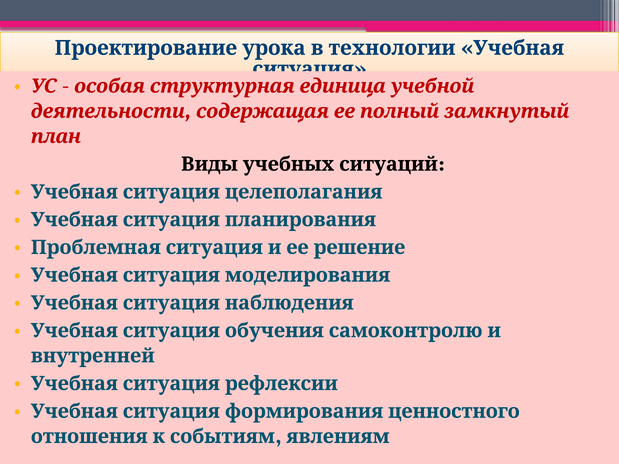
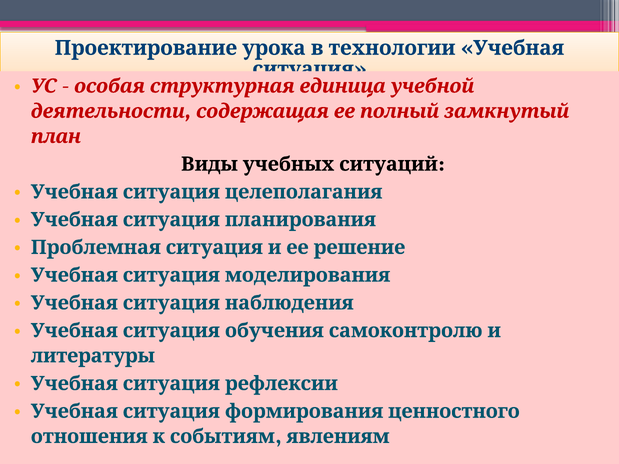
внутренней: внутренней -> литературы (93, 356)
